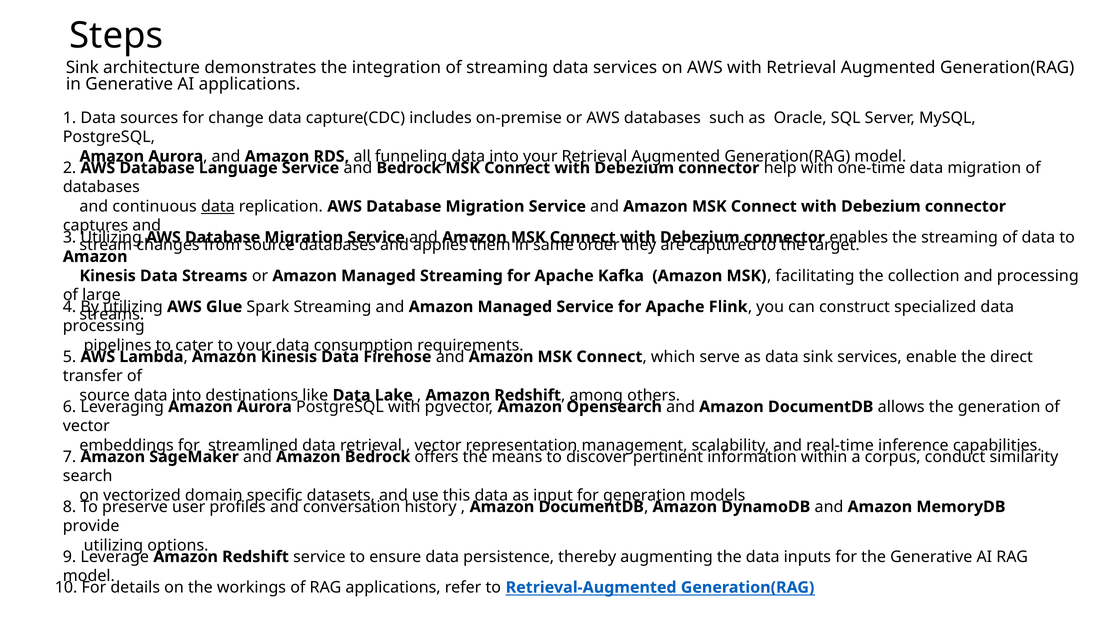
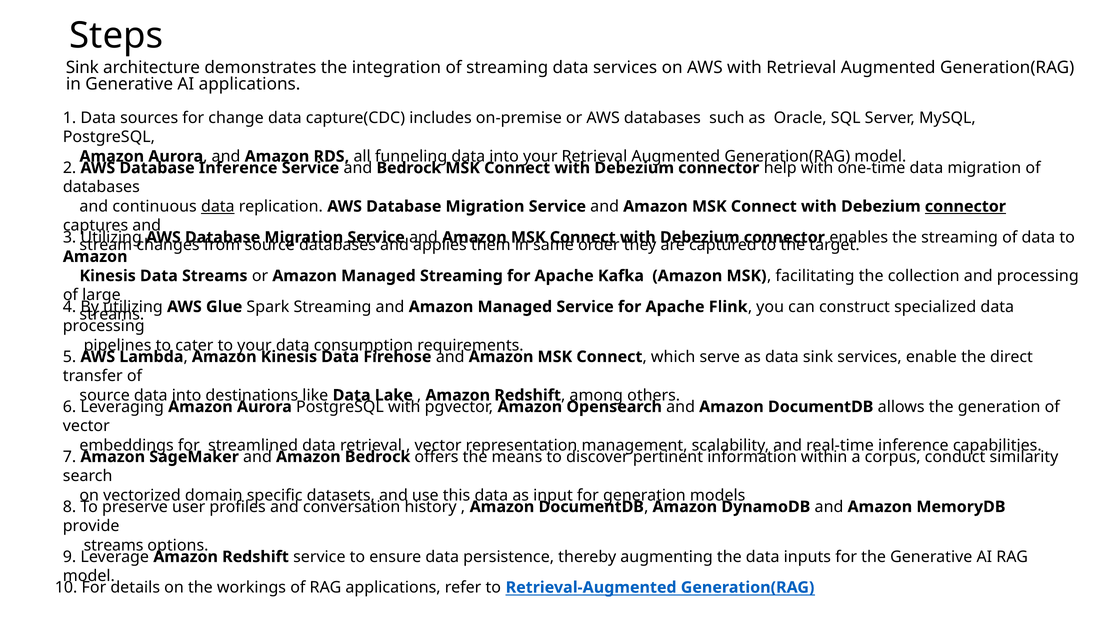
Database Language: Language -> Inference (238, 168)
connector underline: none -> present (965, 206)
utilizing: utilizing -> streams (114, 545)
